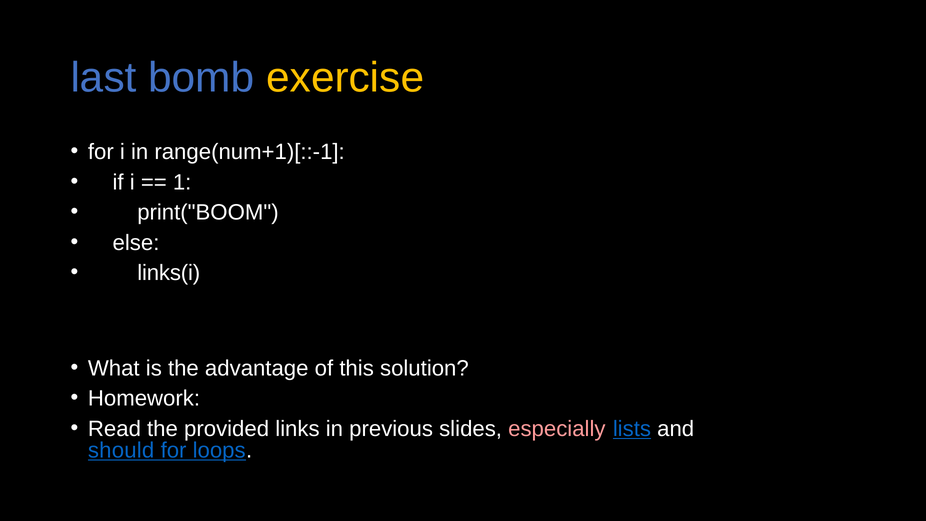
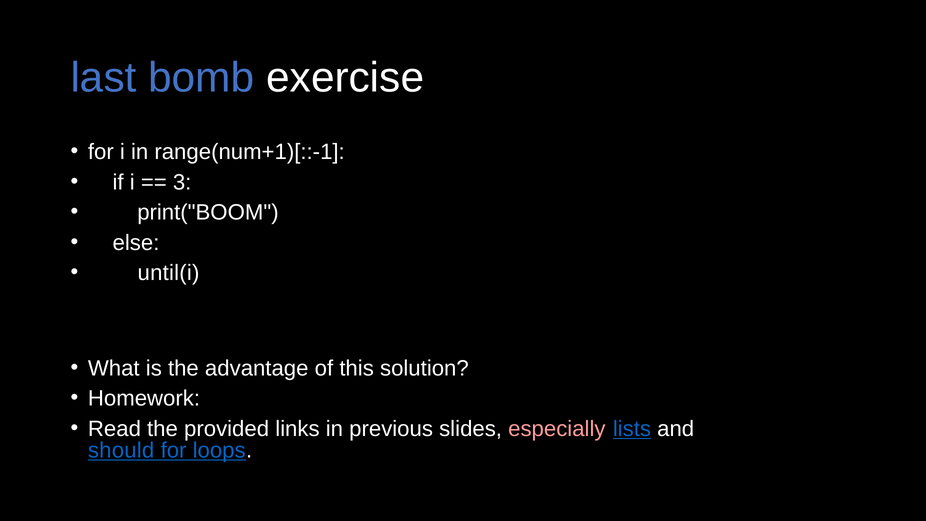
exercise colour: yellow -> white (345, 78)
1: 1 -> 3 (182, 182)
links(i: links(i -> until(i (169, 273)
